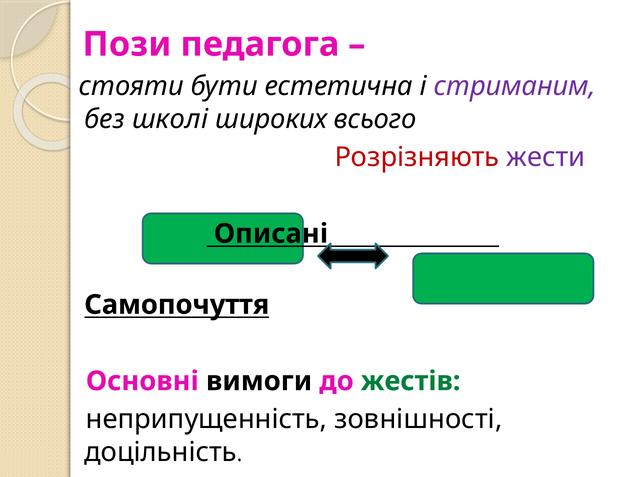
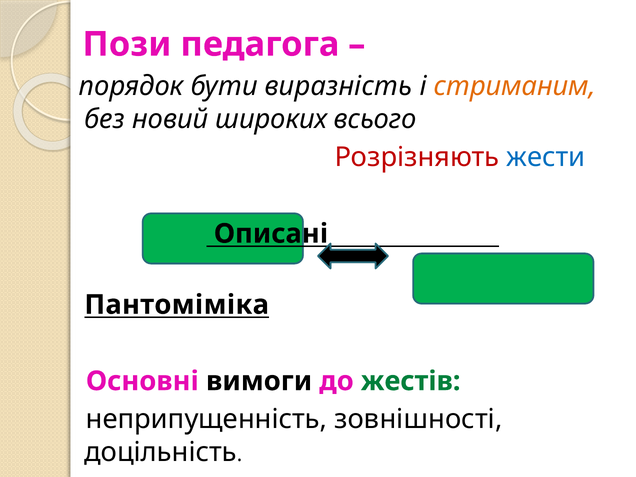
стояти: стояти -> порядок (131, 86)
естетична: естетична -> виразність (338, 86)
стриманим colour: purple -> orange (515, 86)
школі: школі -> новий (170, 119)
жести colour: purple -> blue (546, 157)
Самопочуття: Самопочуття -> Пантоміміка (177, 305)
